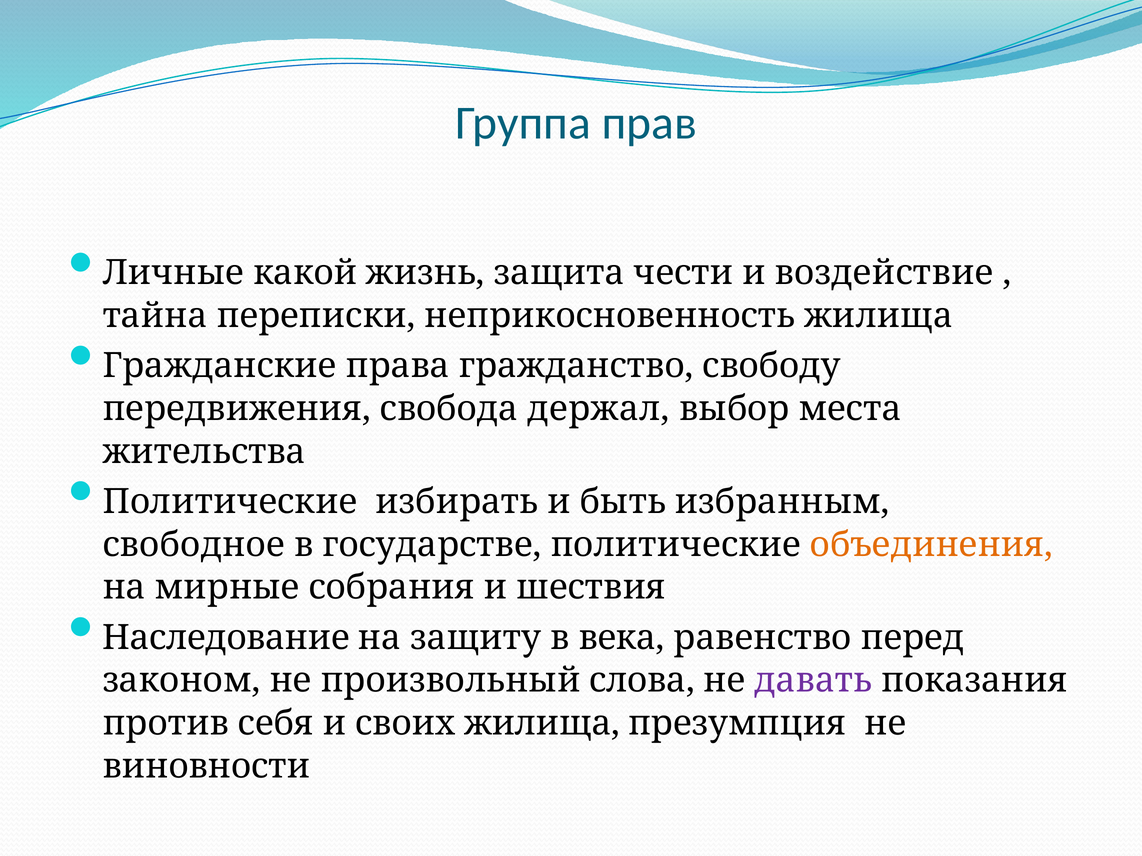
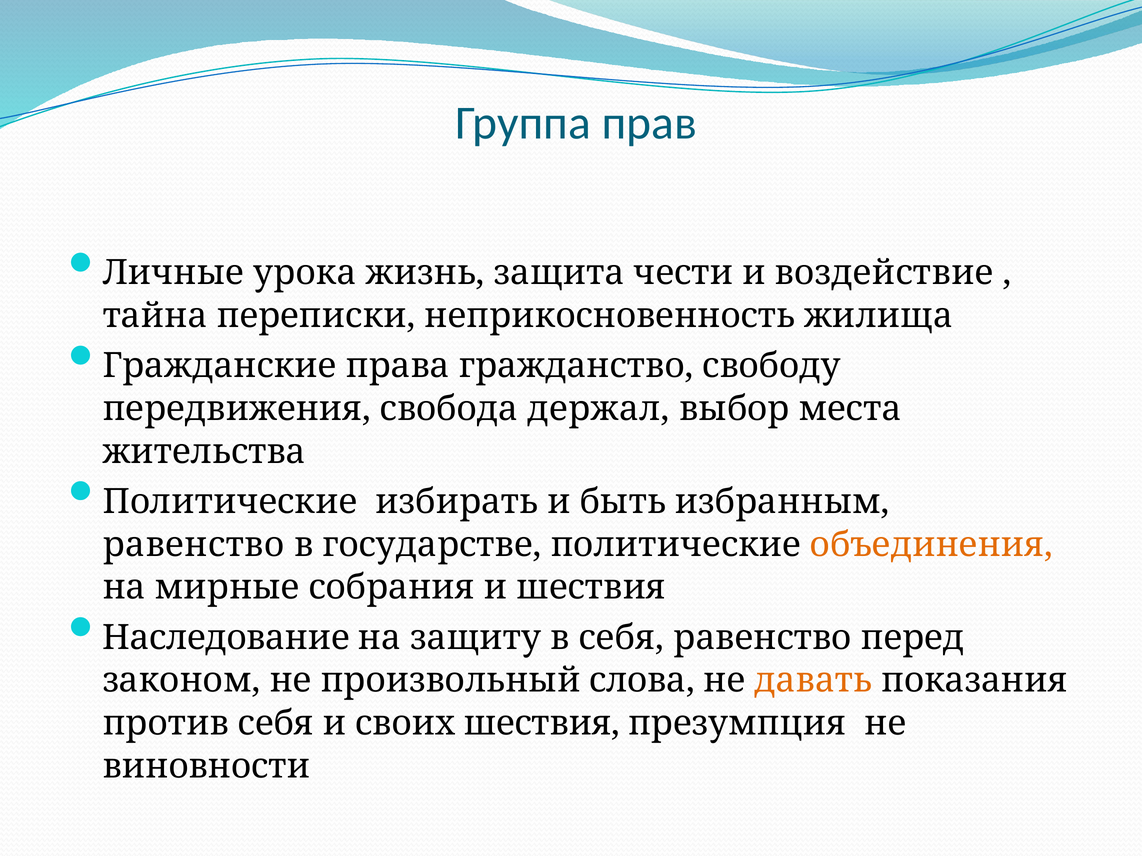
какой: какой -> урока (305, 273)
свободное: свободное -> равенство (194, 545)
в века: века -> себя (621, 638)
давать colour: purple -> orange (813, 681)
своих жилища: жилища -> шествия (542, 724)
